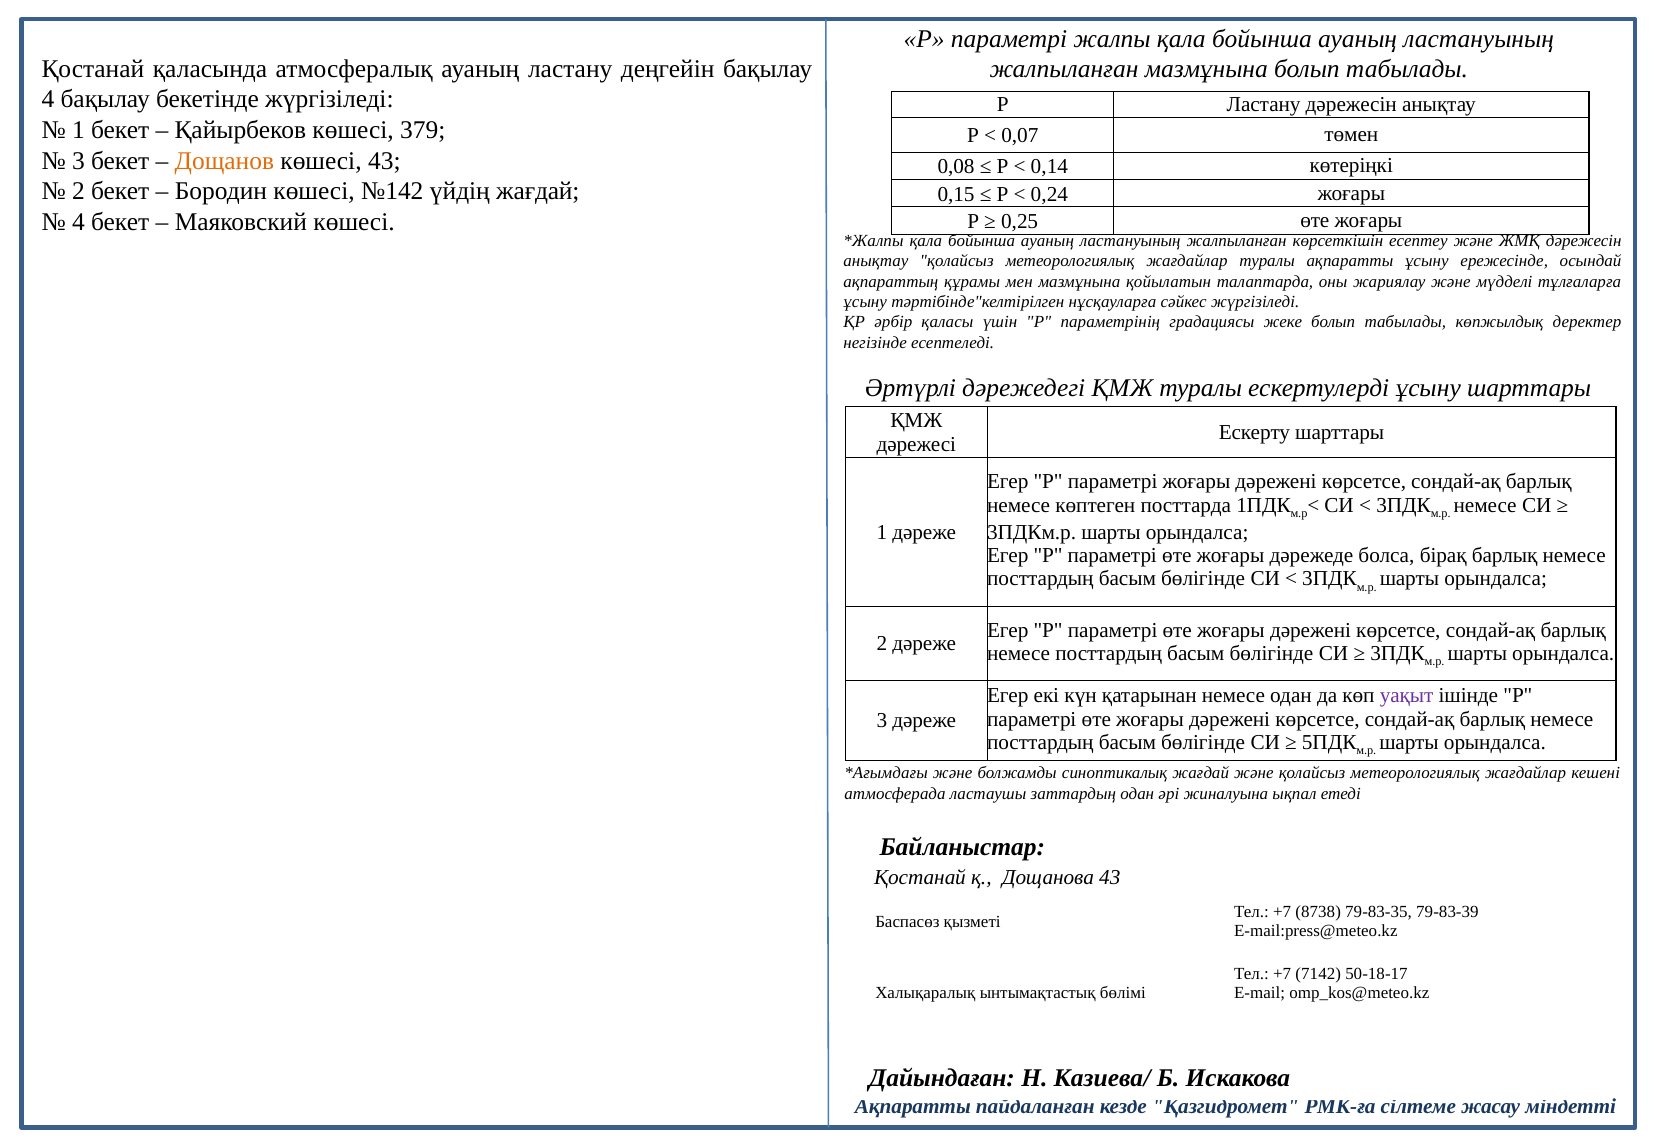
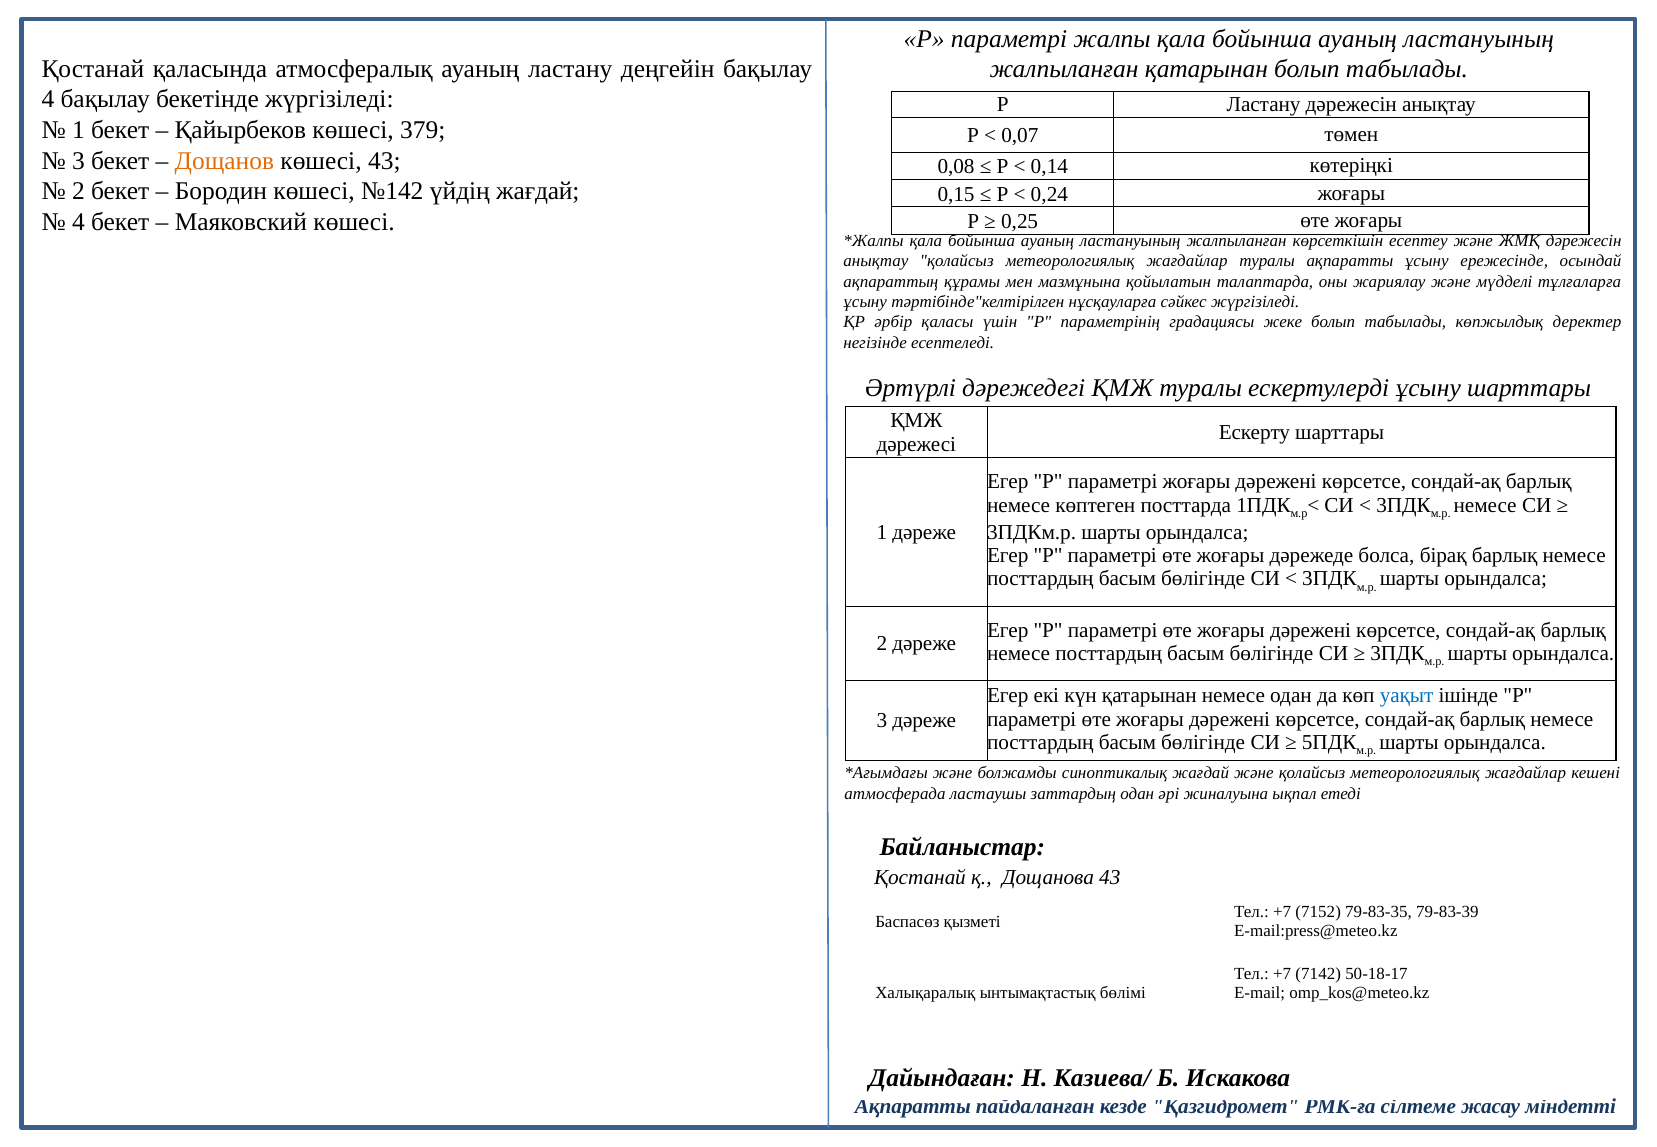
жалпыланған мазмұнына: мазмұнына -> қатарынан (1206, 70)
уақыт colour: purple -> blue (1407, 696)
8738: 8738 -> 7152 (1318, 912)
